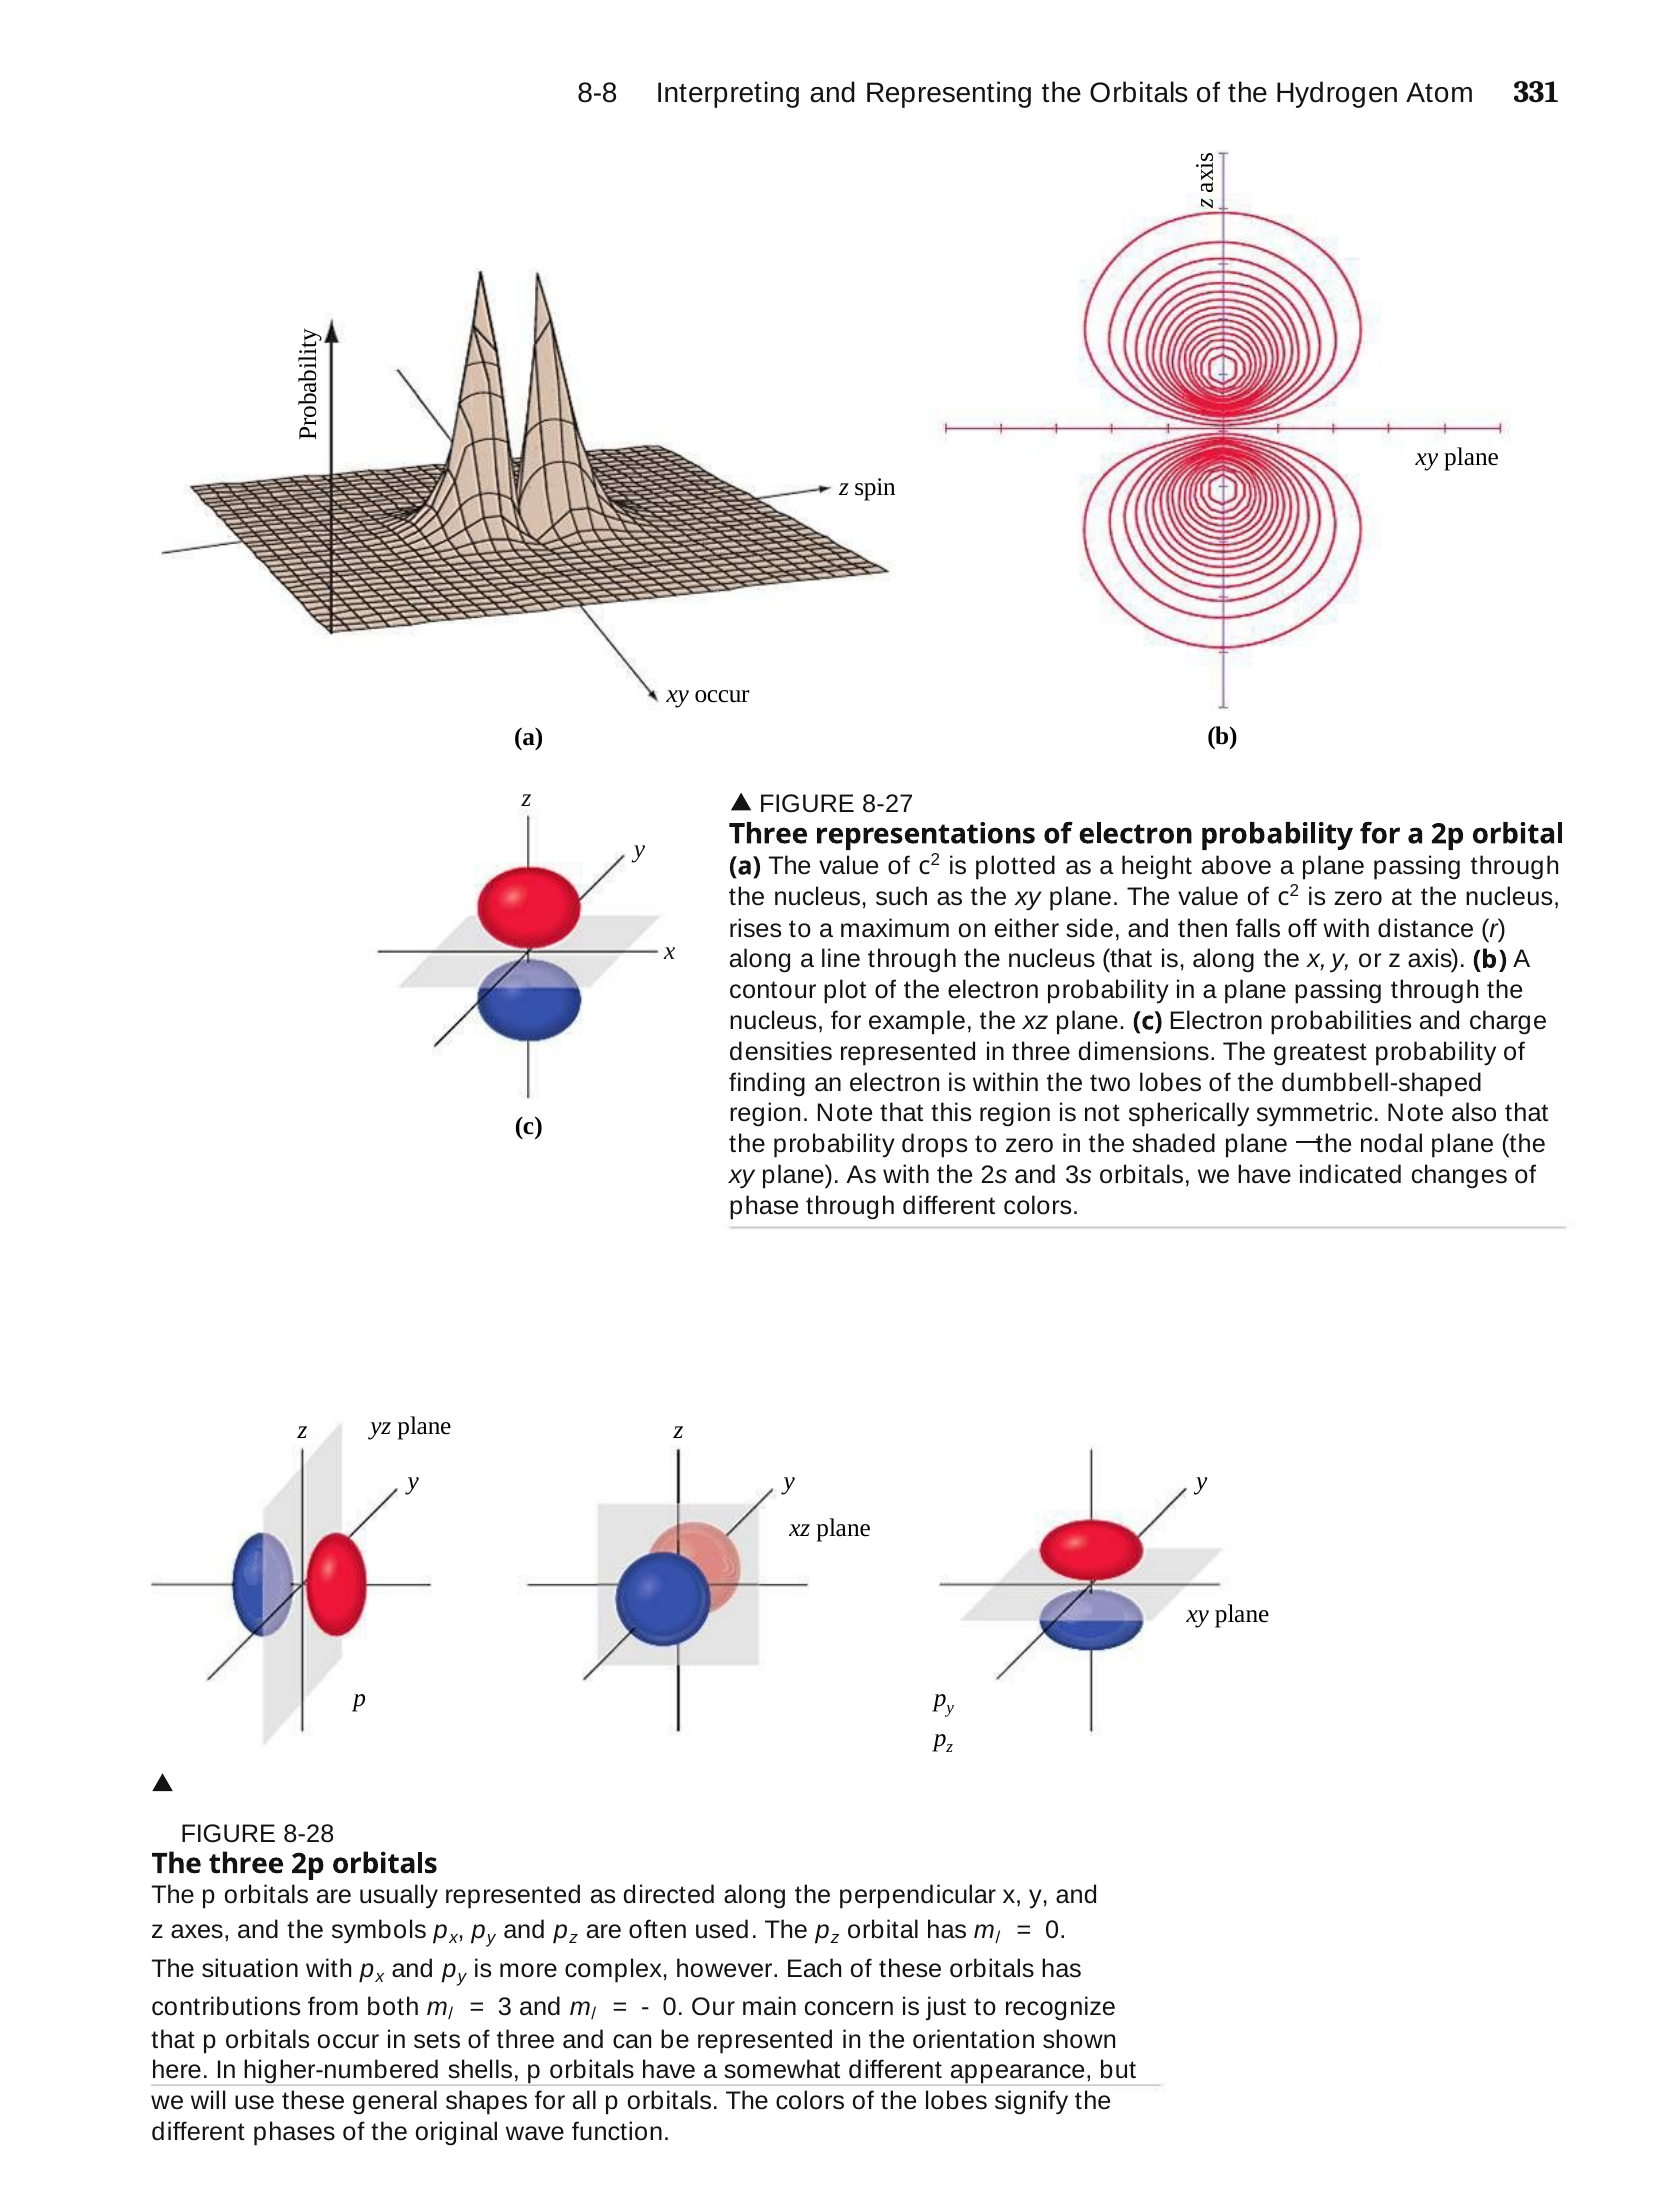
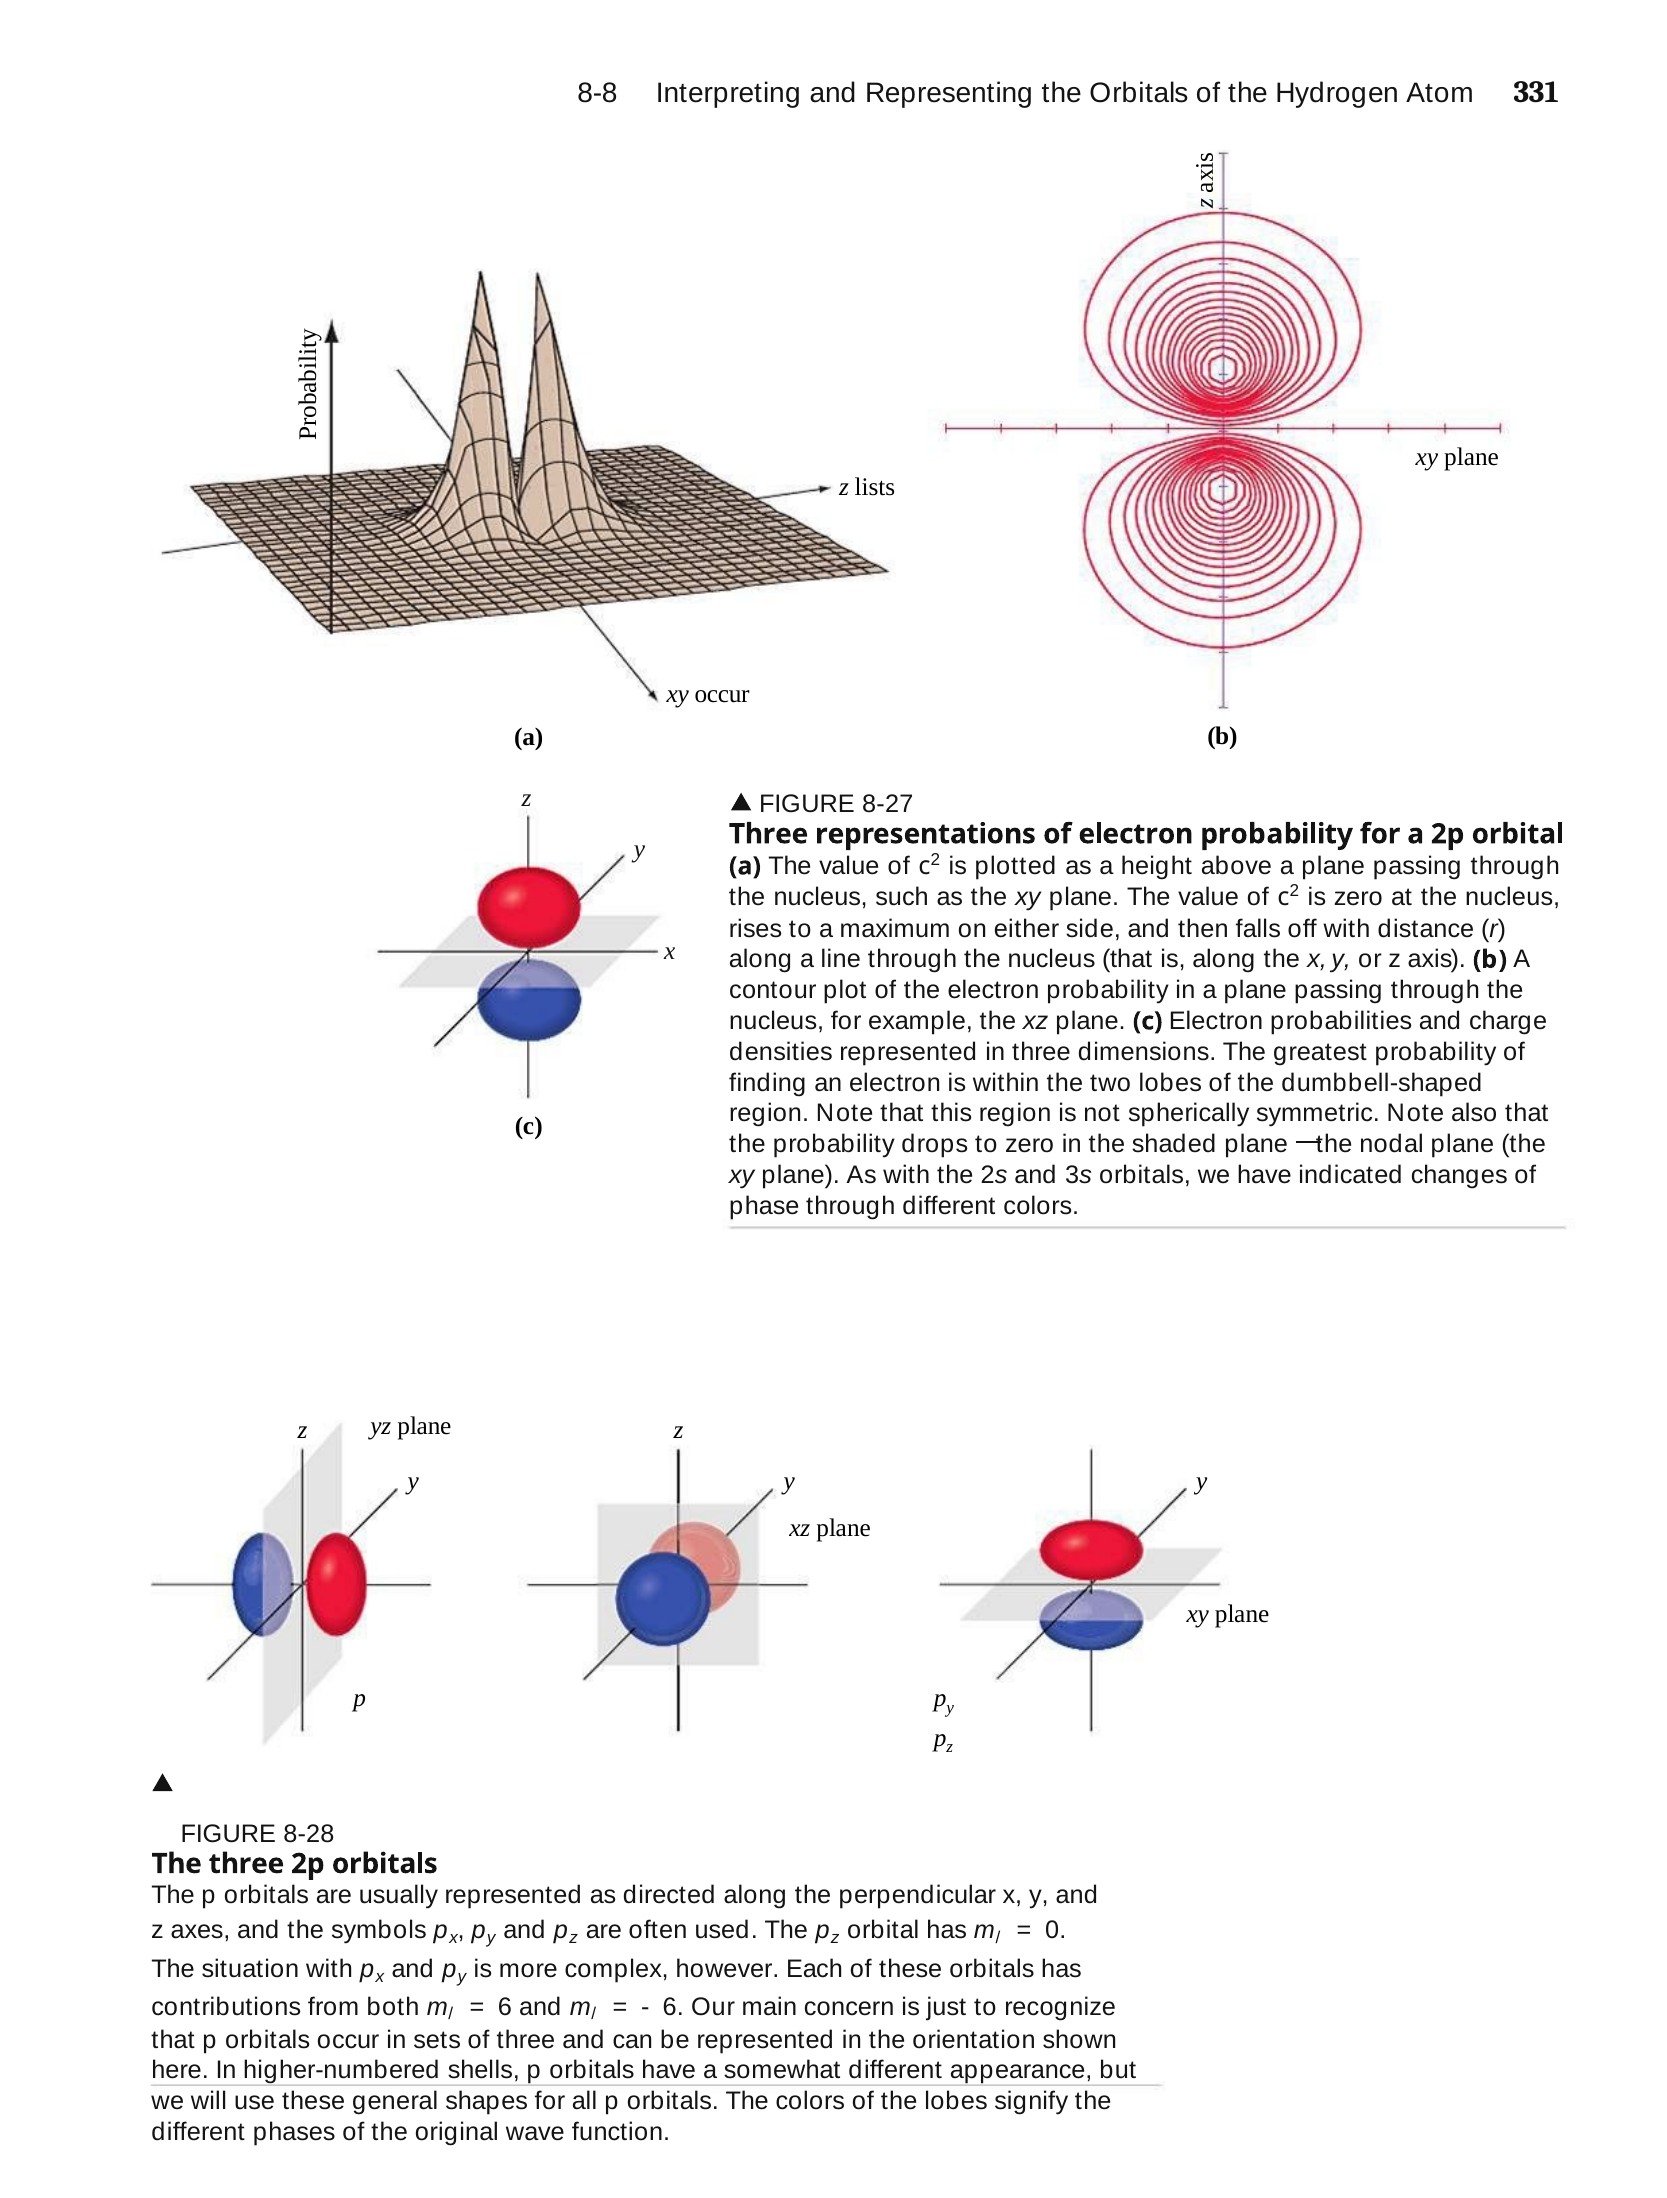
spin: spin -> lists (875, 487)
3: 3 -> 6 (505, 2006)
0: 0 -> 6 (673, 2006)
